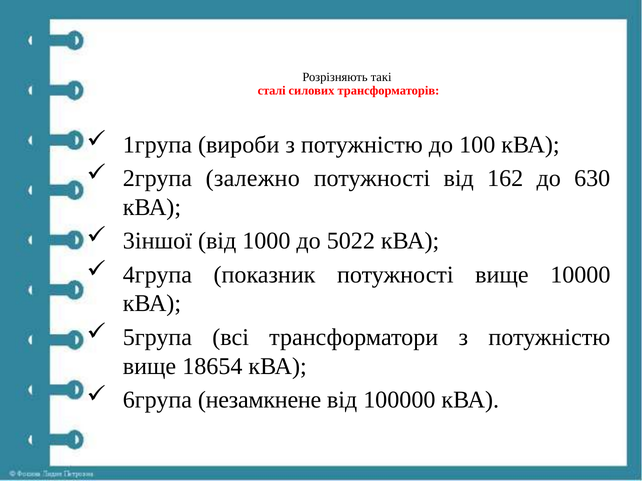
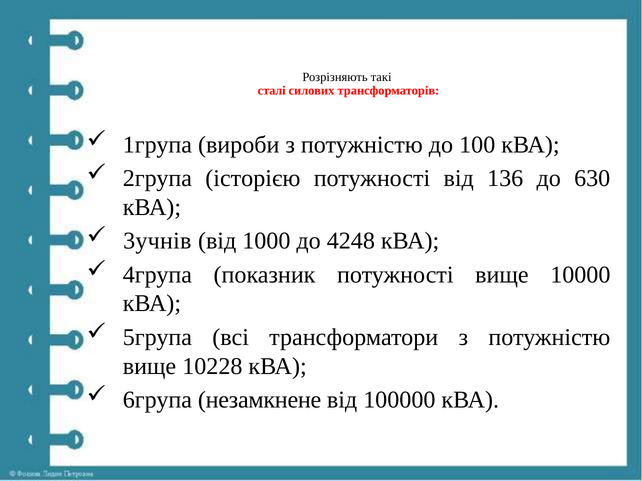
залежно: залежно -> історією (253, 178)
162: 162 -> 136 (505, 178)
3іншої: 3іншої -> 3учнів (157, 241)
5022: 5022 -> 4248 (351, 241)
18654: 18654 -> 10228 (212, 366)
